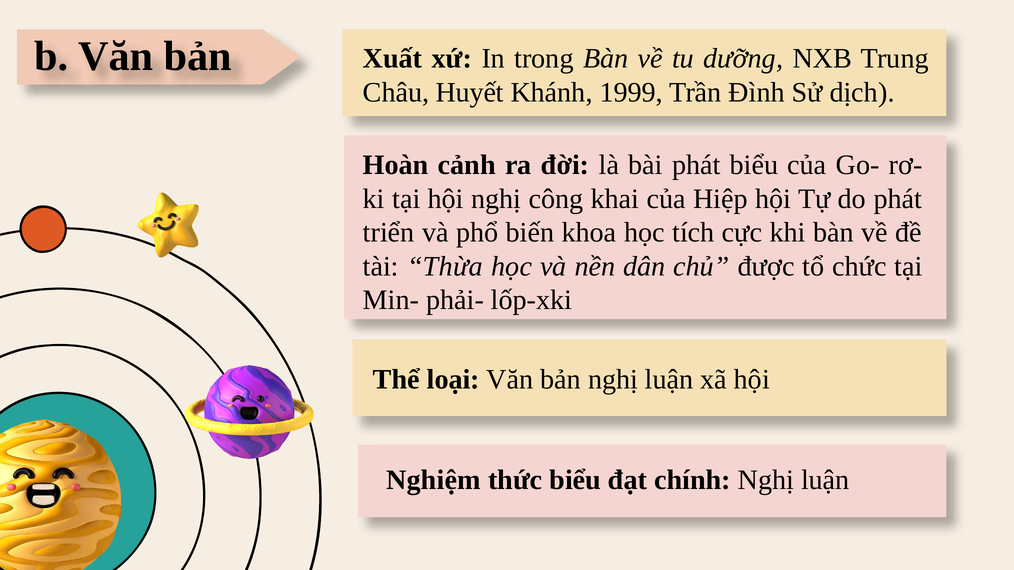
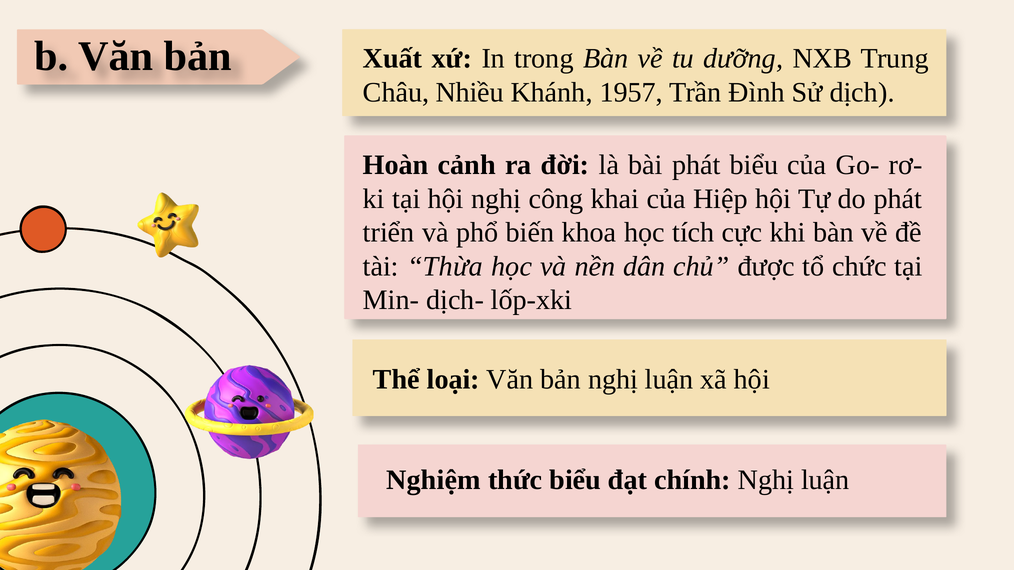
Huyết: Huyết -> Nhiều (470, 92)
1999: 1999 -> 1957 (631, 92)
phải-: phải- -> dịch- (455, 300)
